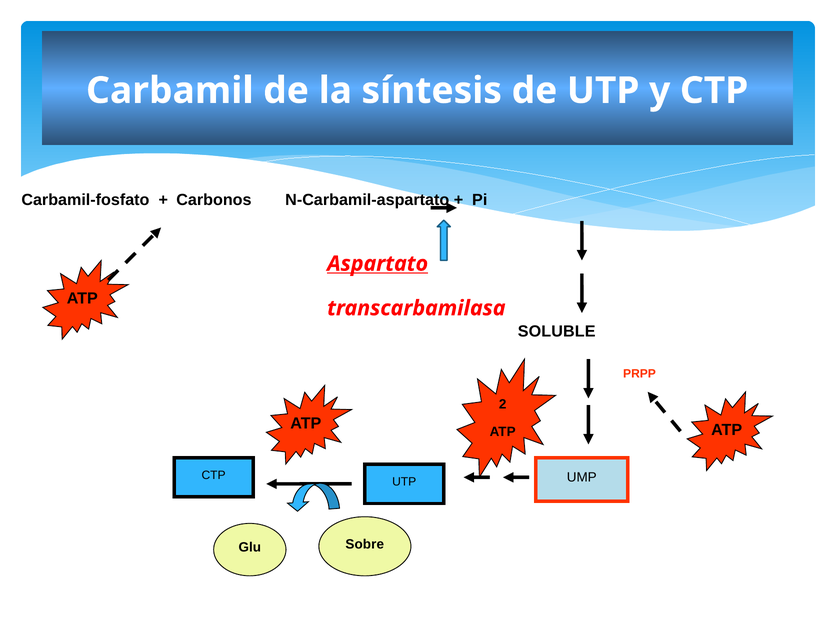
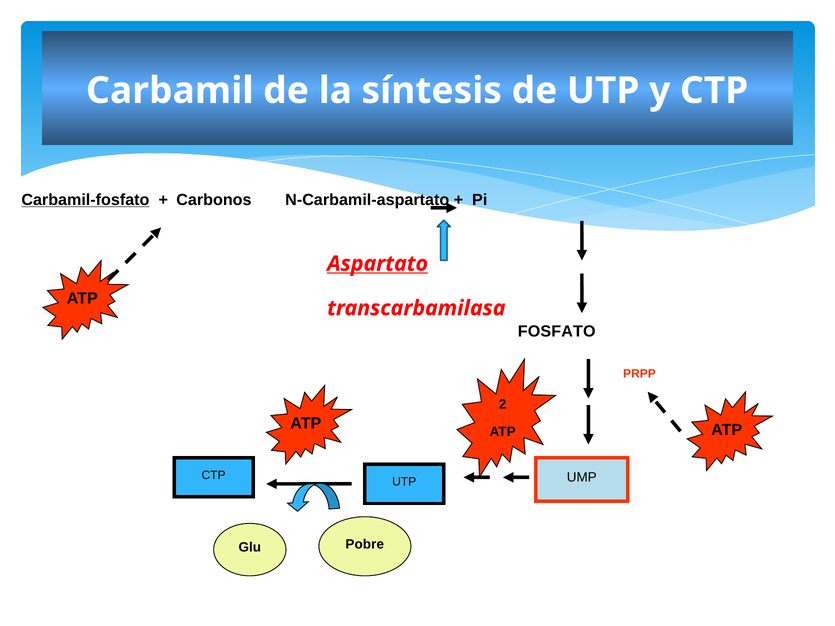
Carbamil-fosfato underline: none -> present (85, 200)
SOLUBLE: SOLUBLE -> FOSFATO (557, 331)
Sobre: Sobre -> Pobre (365, 544)
